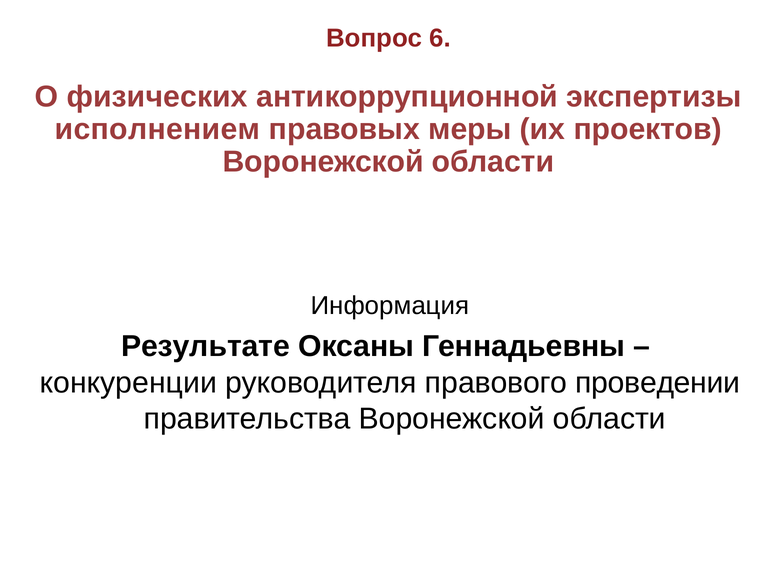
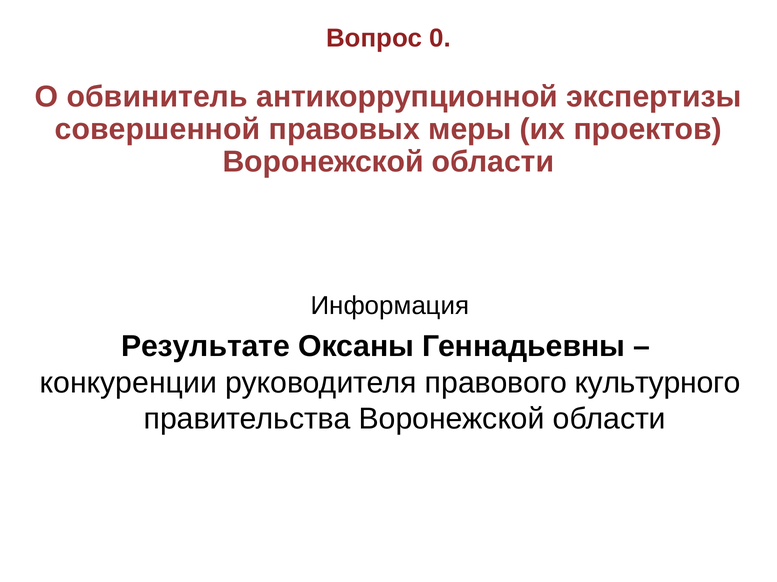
6: 6 -> 0 (440, 38)
физических: физических -> обвинитель (157, 97)
исполнением: исполнением -> совершенной (158, 129)
проведении: проведении -> культурного (658, 383)
